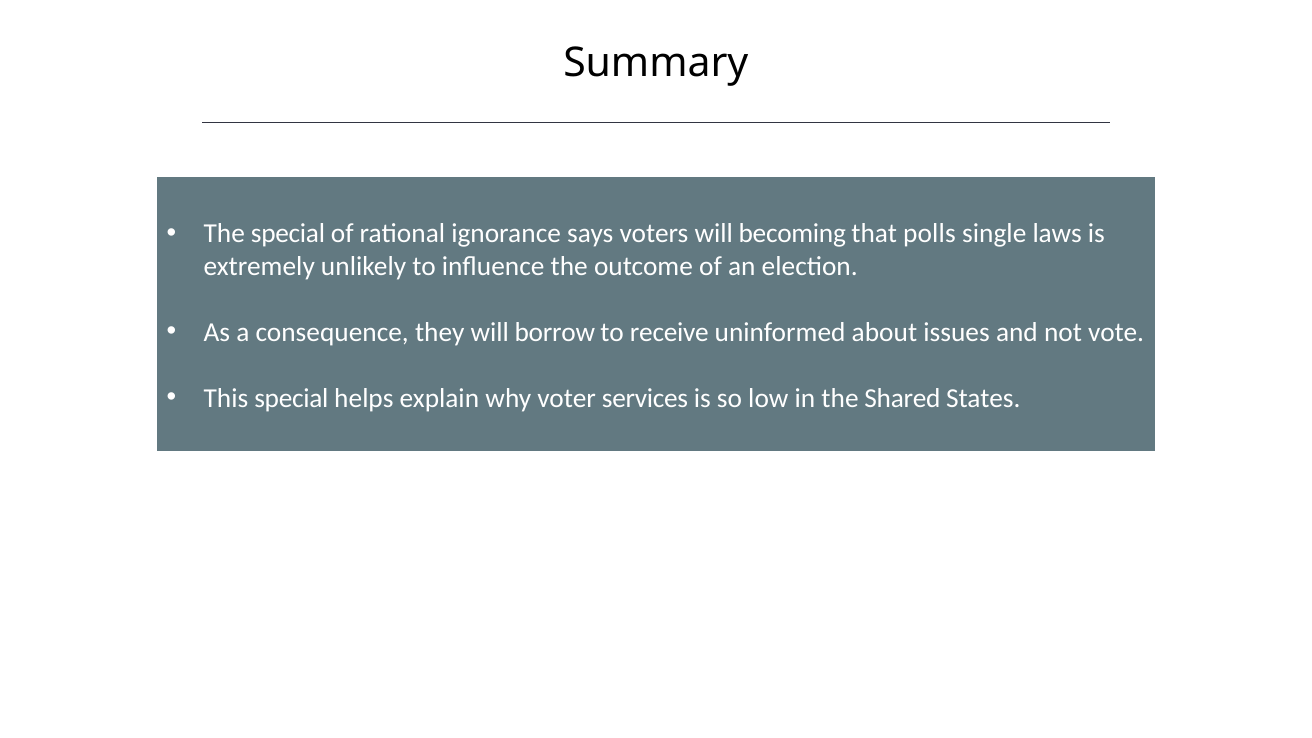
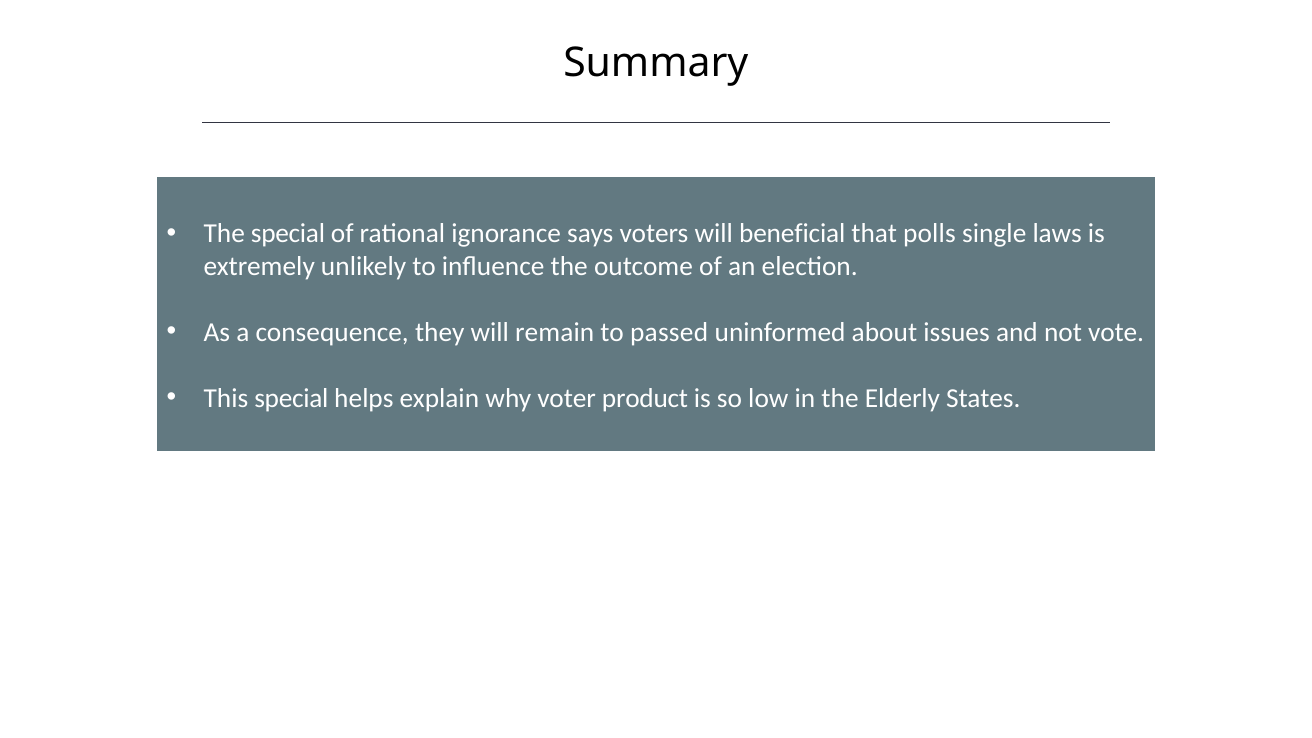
becoming: becoming -> beneficial (792, 234)
borrow: borrow -> remain (555, 332)
receive: receive -> passed (669, 332)
services: services -> product (645, 398)
Shared: Shared -> Elderly (902, 398)
